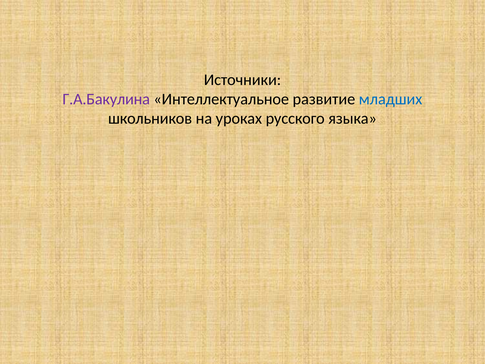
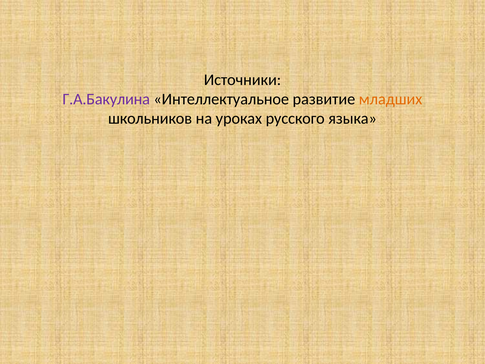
младших colour: blue -> orange (391, 99)
